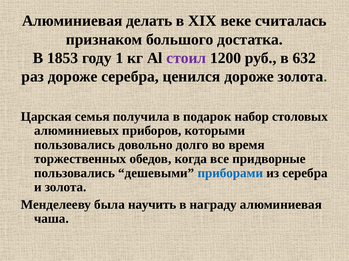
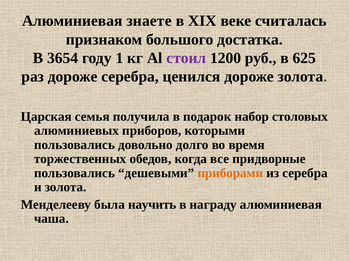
делать: делать -> знаете (149, 21)
1853: 1853 -> 3654 (63, 58)
632: 632 -> 625 (304, 58)
приборами colour: blue -> orange (230, 173)
